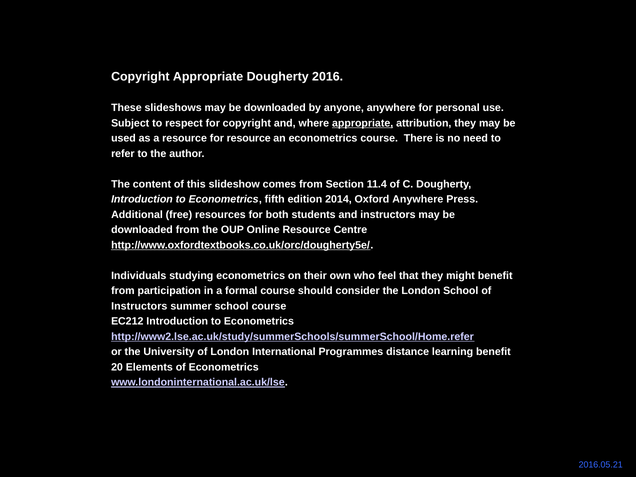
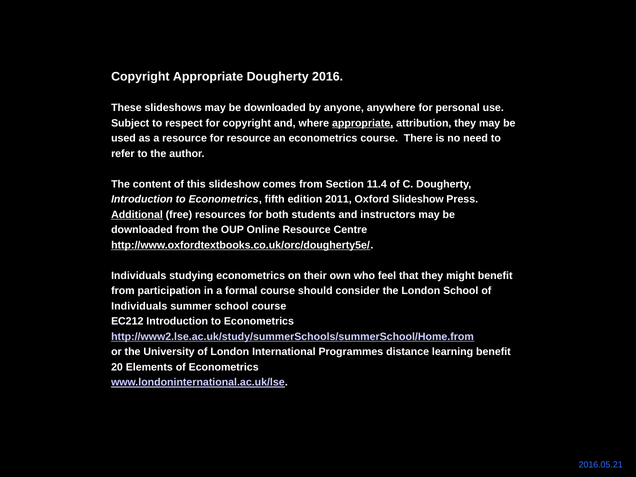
2014: 2014 -> 2011 (338, 199)
Oxford Anywhere: Anywhere -> Slideshow (418, 199)
Additional underline: none -> present (137, 215)
Instructors: Instructors -> Individuals (139, 306)
http://www2.lse.ac.uk/study/summerSchools/summerSchool/Home.refer: http://www2.lse.ac.uk/study/summerSchools/summerSchool/Home.refer -> http://www2.lse.ac.uk/study/summerSchools/summerSchool/Home.from (292, 337)
